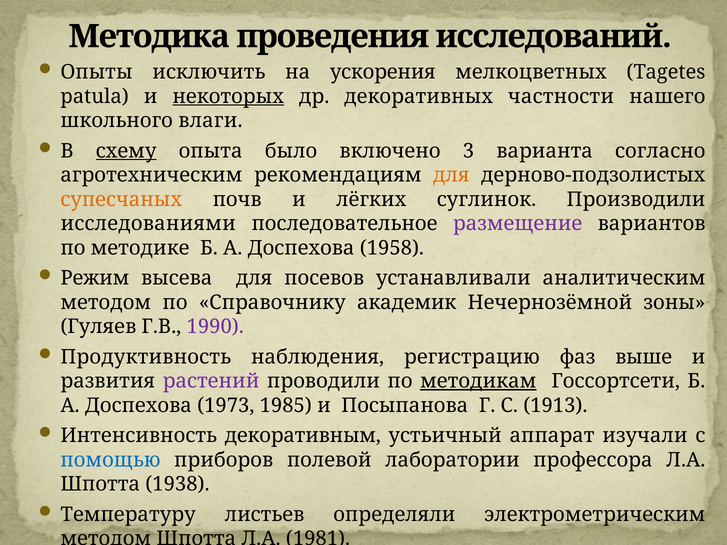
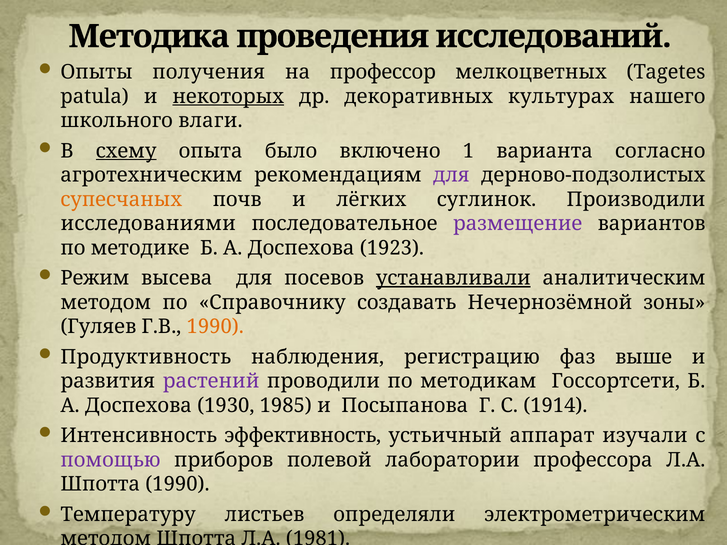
исключить: исключить -> получения (209, 72)
ускорения: ускорения -> профессор (383, 72)
частности: частности -> культурах (561, 96)
3: 3 -> 1 (469, 151)
для colour: orange -> purple (451, 175)
1958: 1958 -> 1923 (392, 248)
устанавливали underline: none -> present (453, 278)
академик: академик -> создавать (407, 303)
1990 colour: purple -> orange (215, 327)
методикам underline: present -> none (478, 381)
1973: 1973 -> 1930 (226, 406)
1913: 1913 -> 1914 (555, 406)
декоративным: декоративным -> эффективность (303, 436)
помощью colour: blue -> purple (110, 460)
Шпотта 1938: 1938 -> 1990 (177, 484)
